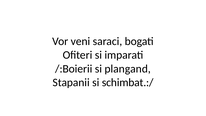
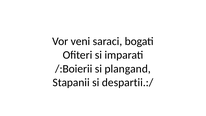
schimbat.:/: schimbat.:/ -> despartii.:/ (128, 82)
